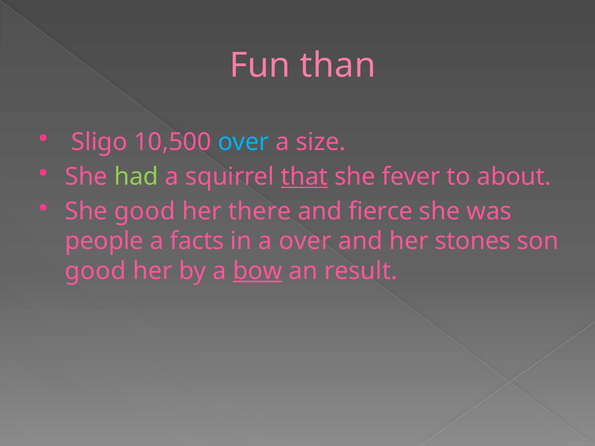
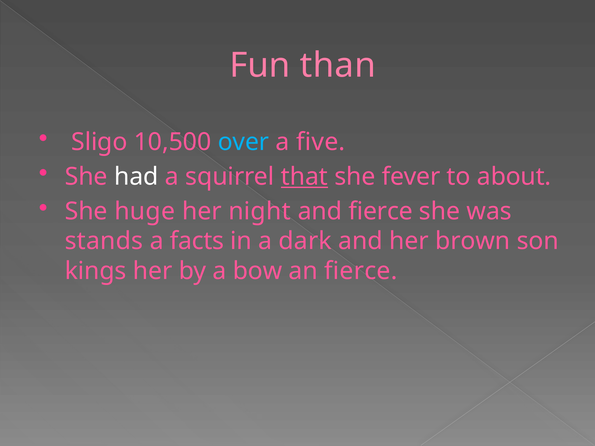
size: size -> five (321, 142)
had colour: light green -> white (136, 177)
She good: good -> huge (145, 211)
there: there -> night (260, 211)
people: people -> stands (104, 241)
a over: over -> dark (305, 241)
stones: stones -> brown (473, 241)
good: good -> kings (96, 271)
bow underline: present -> none (258, 271)
an result: result -> fierce (361, 271)
